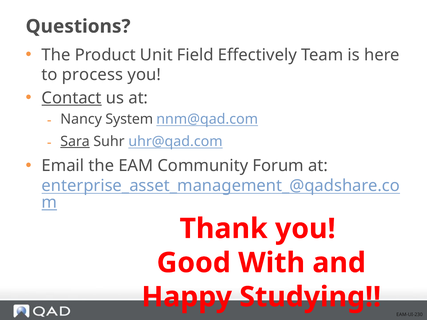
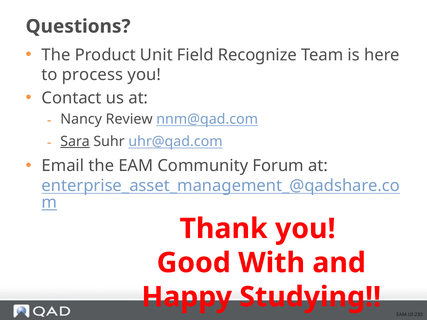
Effectively: Effectively -> Recognize (257, 55)
Contact underline: present -> none (72, 98)
System: System -> Review (129, 119)
